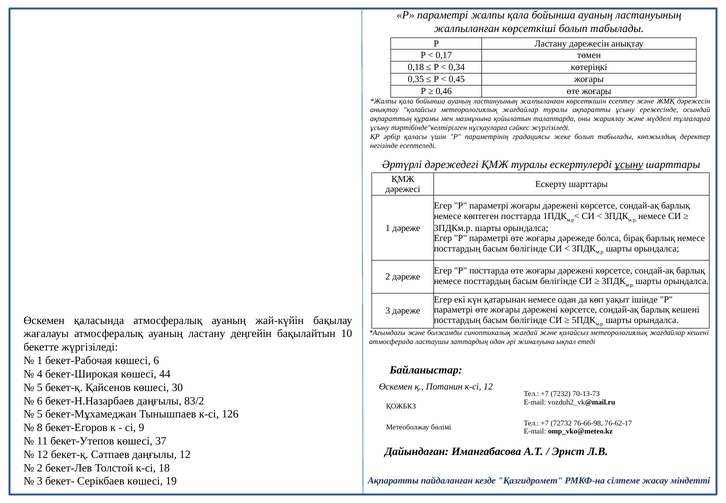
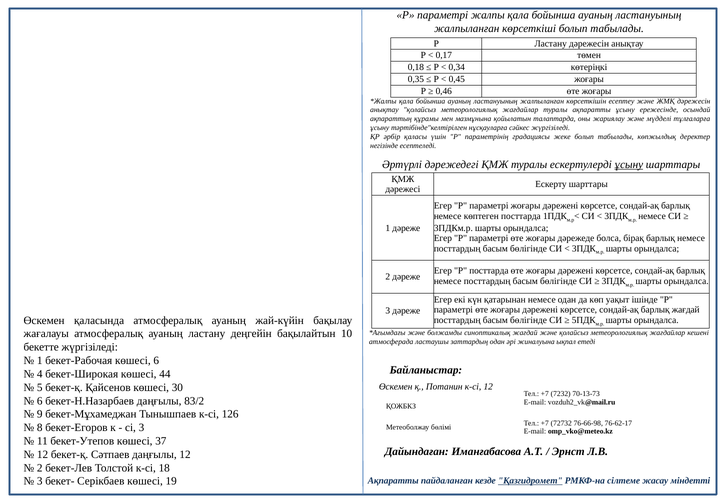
барлық кешені: кешені -> жағдай (686, 310)
5: 5 -> 9 (40, 414)
сі 9: 9 -> 3 (141, 427)
Қазгидромет underline: none -> present (530, 480)
